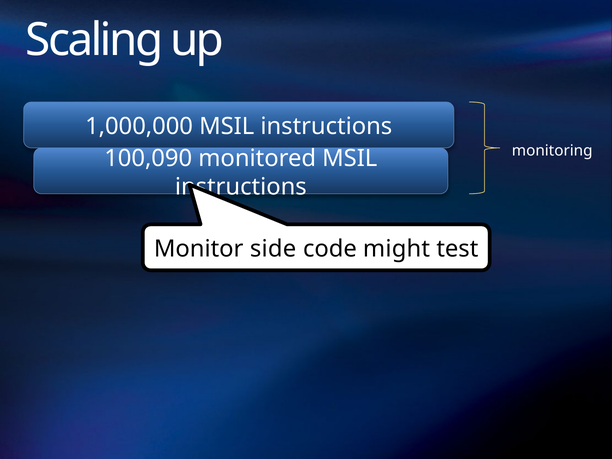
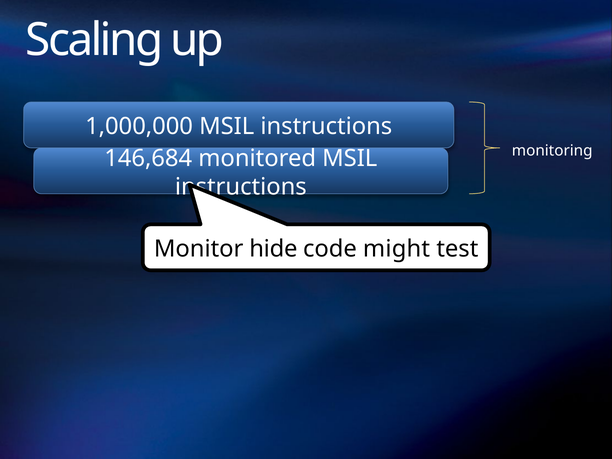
100,090: 100,090 -> 146,684 (148, 158)
side: side -> hide (273, 249)
